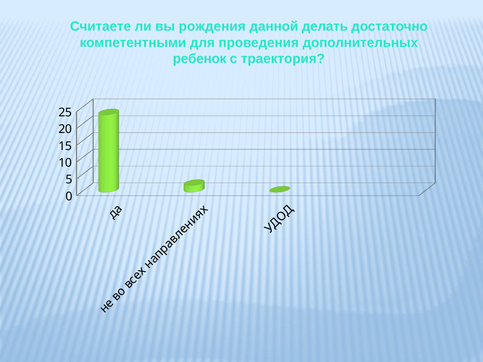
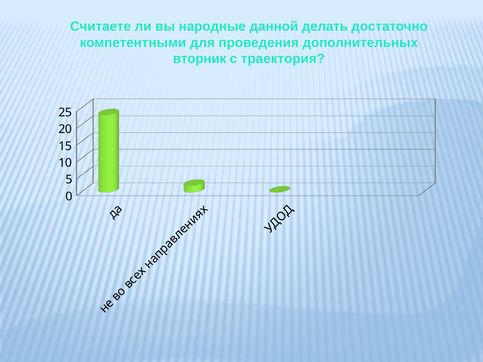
рождения: рождения -> народные (212, 27)
ребенок: ребенок -> вторник (200, 59)
